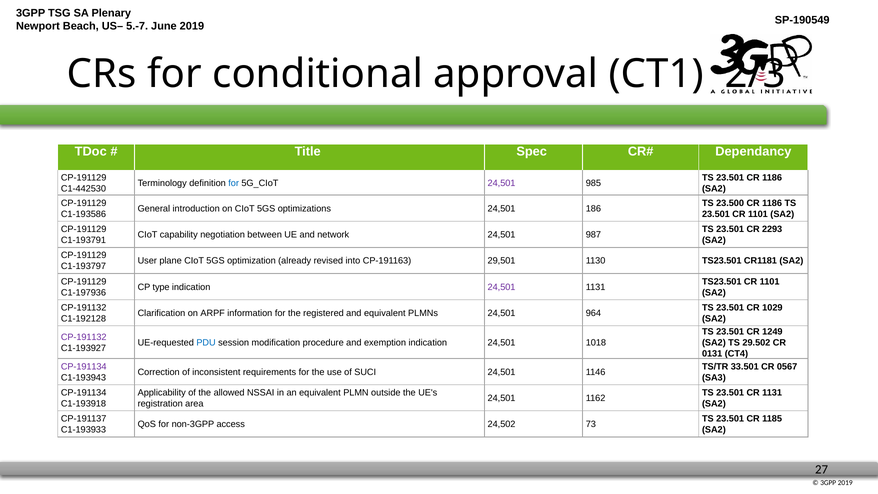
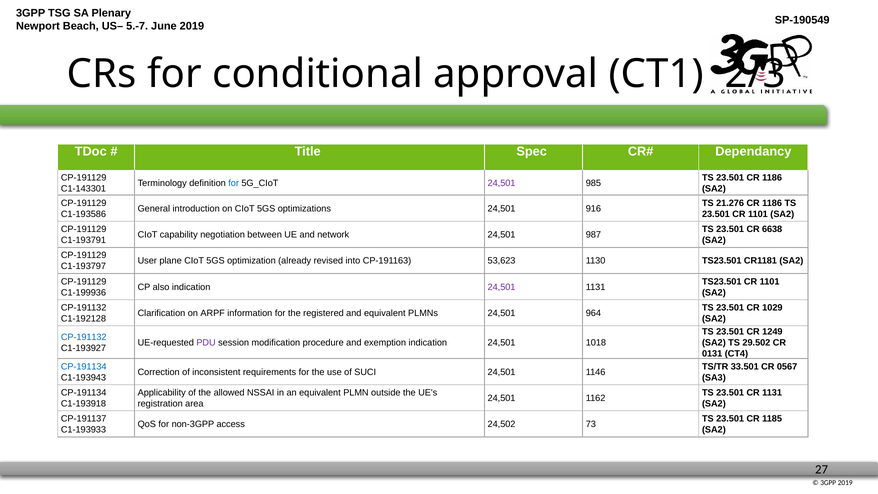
C1-442530: C1-442530 -> C1-143301 (83, 189)
23.500: 23.500 -> 21.276 (730, 203)
186: 186 -> 916 (593, 209)
2293: 2293 -> 6638 (772, 229)
29,501: 29,501 -> 53,623 (502, 261)
type: type -> also (161, 287)
C1-197936: C1-197936 -> C1-199936 (83, 292)
CP-191132 colour: purple -> blue (84, 337)
PDU colour: blue -> purple (206, 343)
CP-191134 colour: purple -> blue (84, 367)
